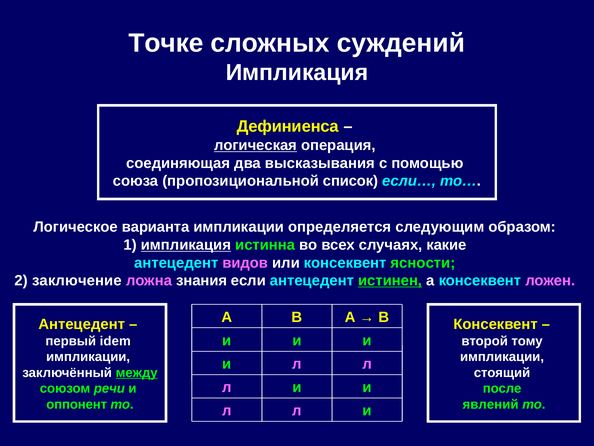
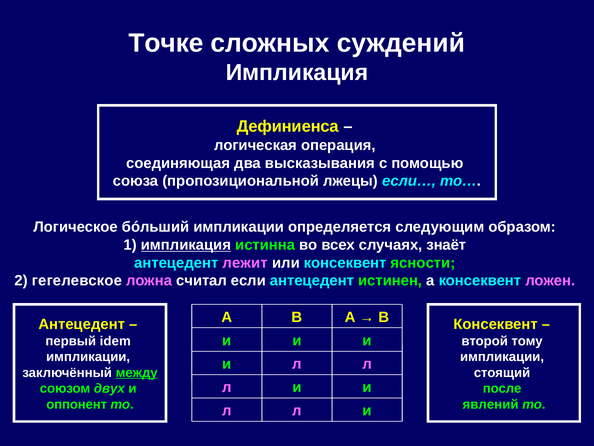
логическая underline: present -> none (256, 145)
список: список -> лжецы (350, 181)
варианта: варианта -> бóльший (156, 227)
какие: какие -> знаёт (446, 245)
видов: видов -> лежит (245, 262)
заключение: заключение -> гегелевское (77, 280)
знания: знания -> считал (202, 280)
истинен underline: present -> none (390, 280)
речи: речи -> двух (109, 388)
